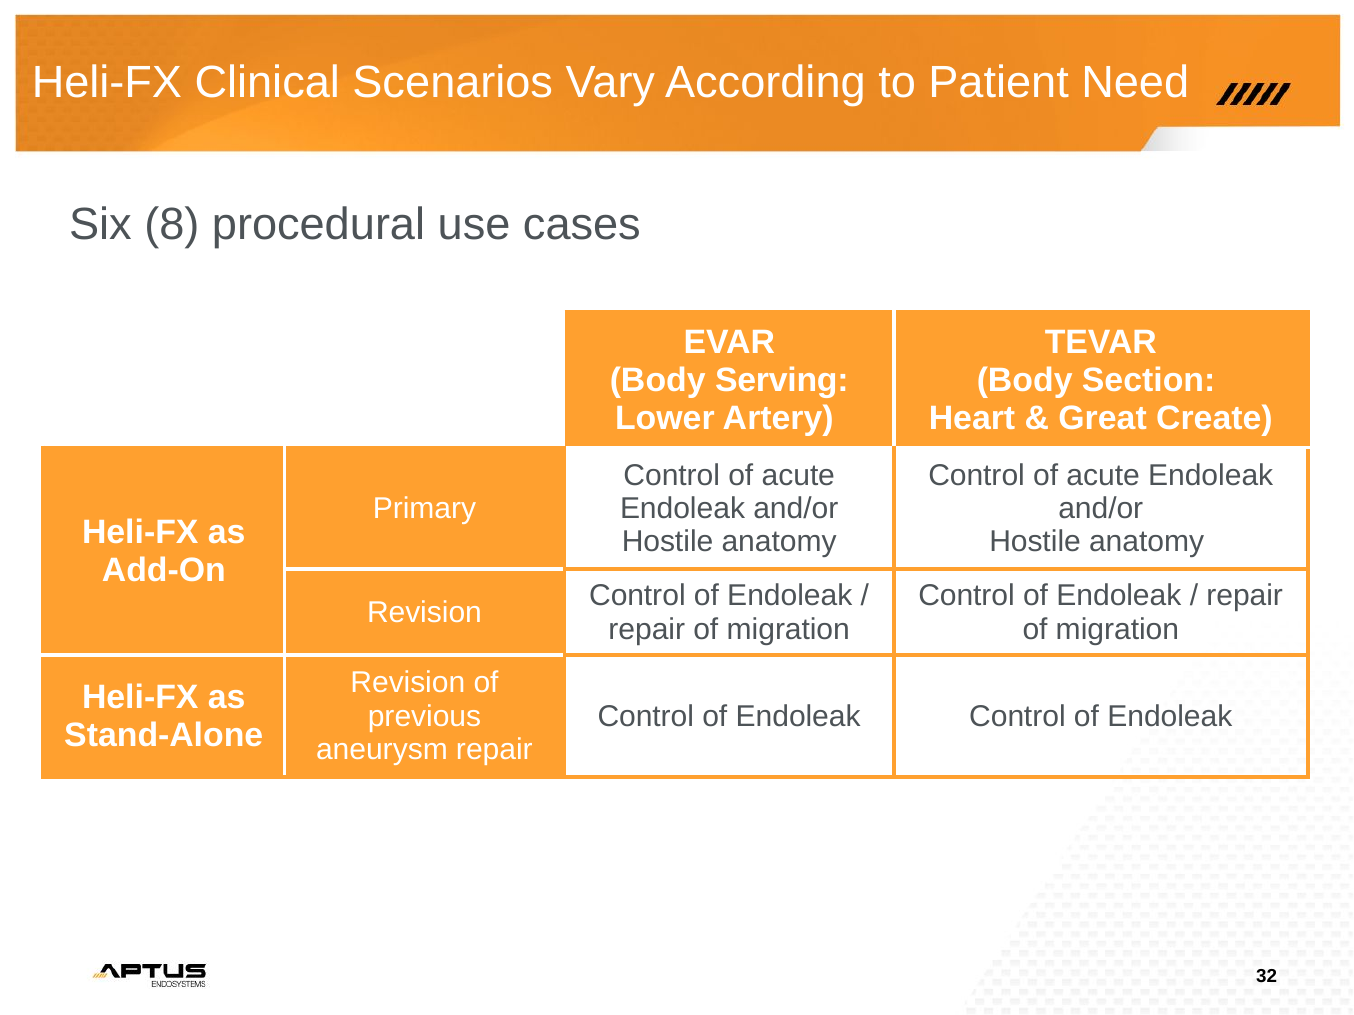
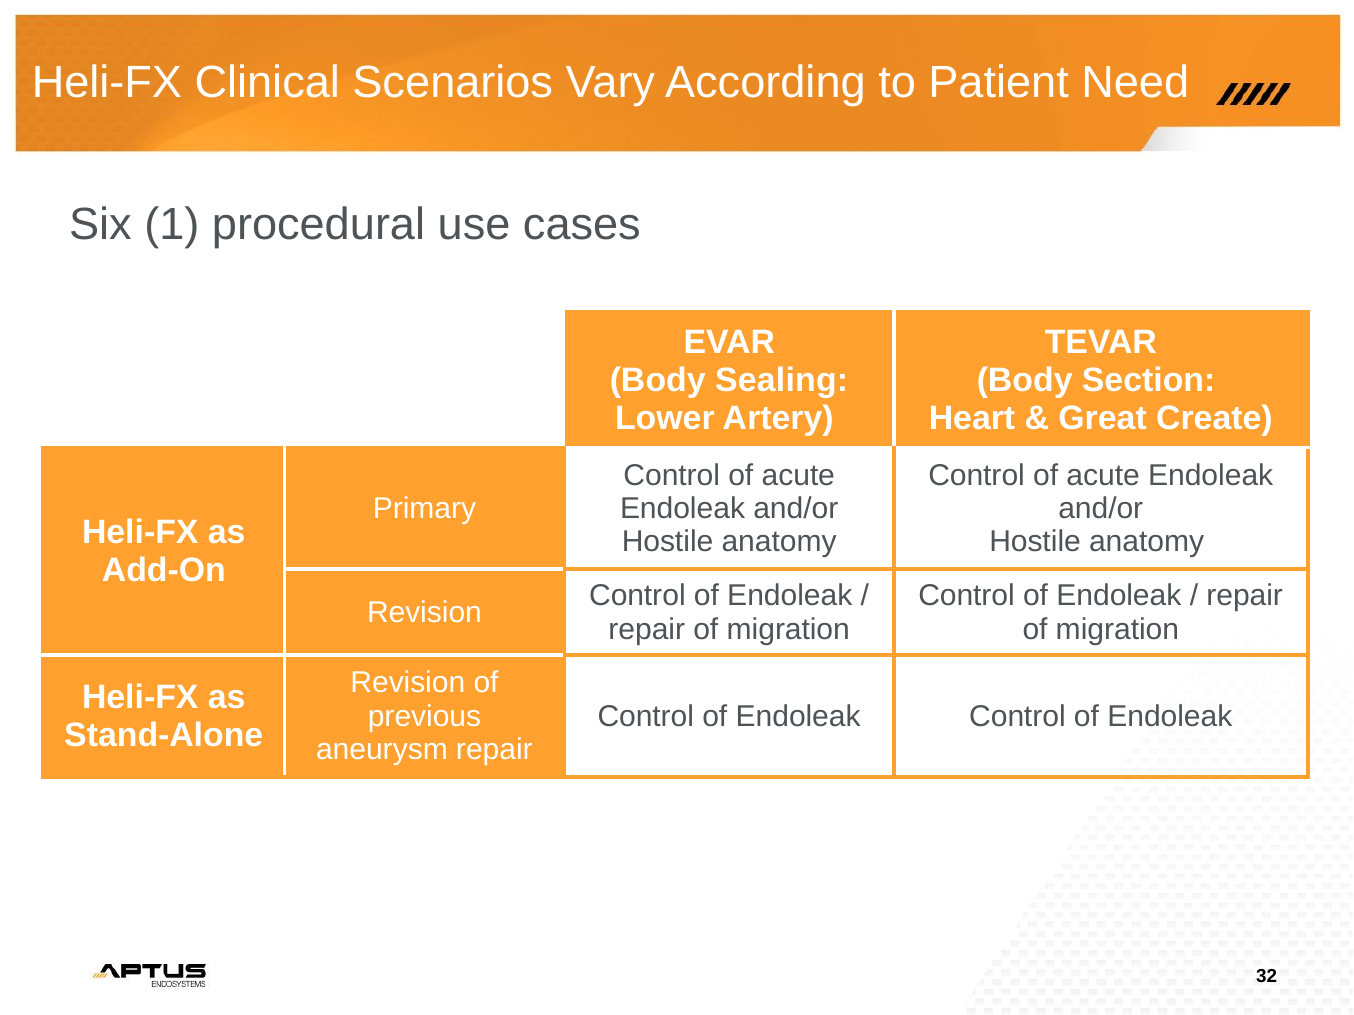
8: 8 -> 1 (172, 225)
Serving: Serving -> Sealing (782, 380)
